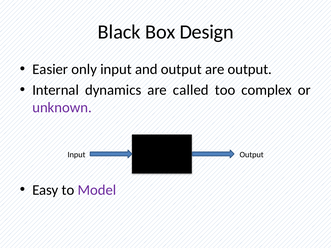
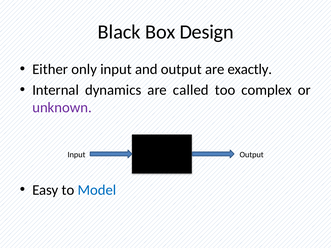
Easier: Easier -> Either (50, 69)
are output: output -> exactly (250, 69)
Model colour: purple -> blue (97, 190)
